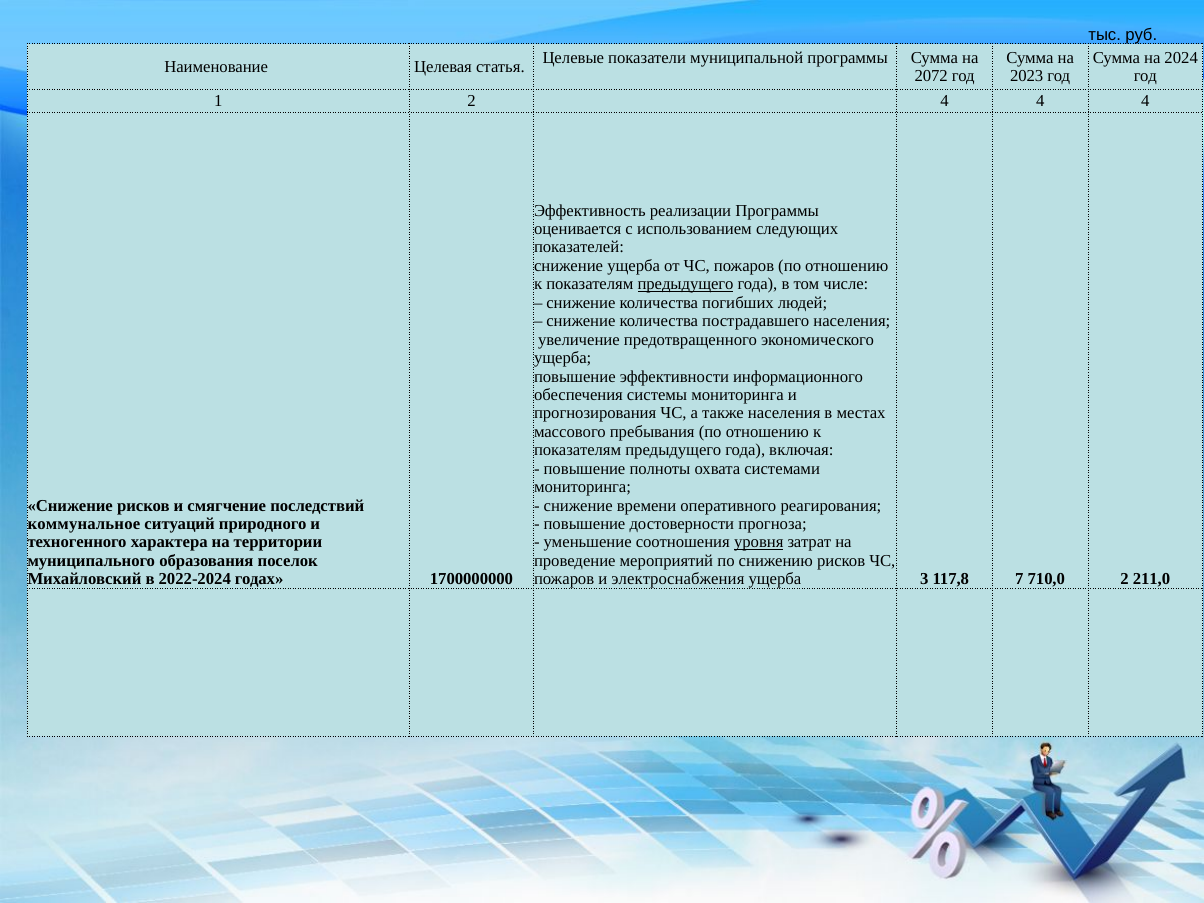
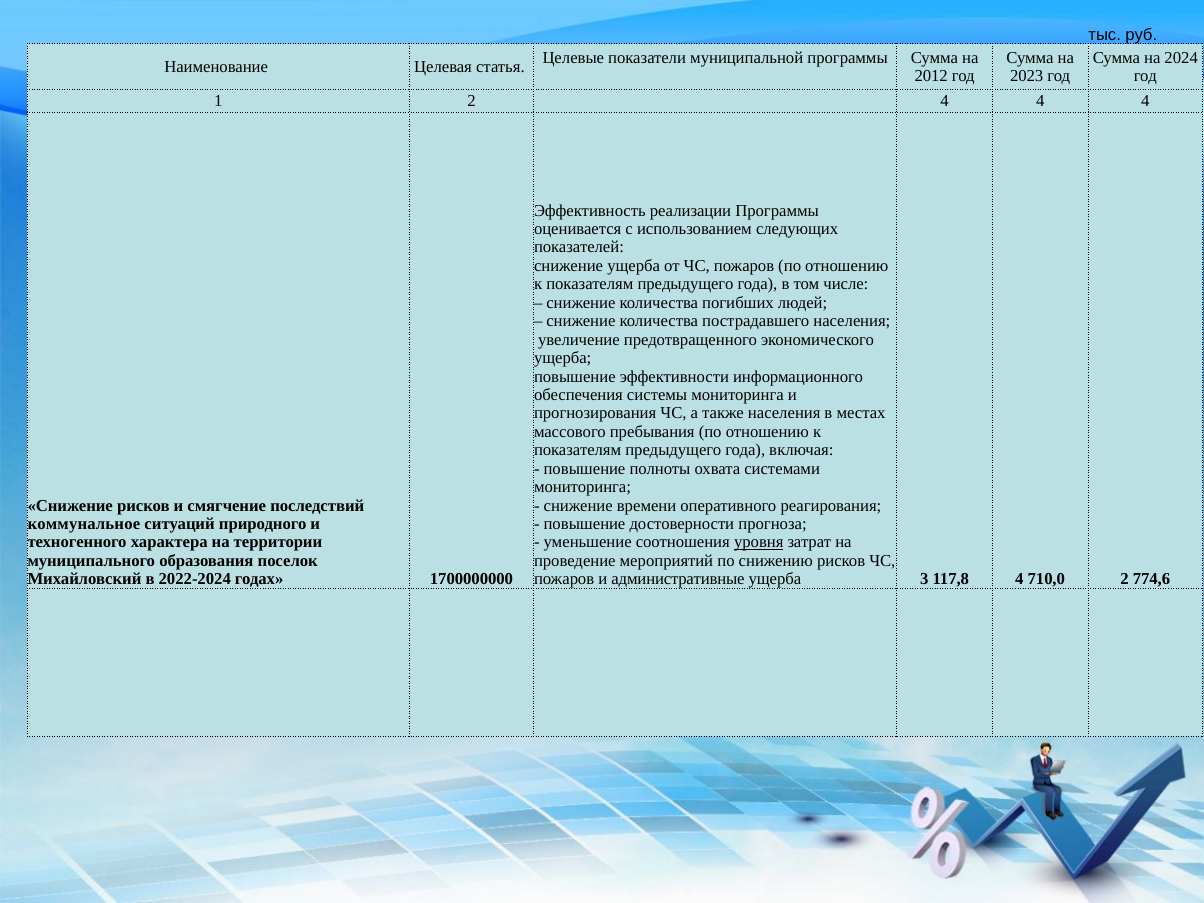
2072: 2072 -> 2012 (931, 76)
предыдущего underline: present -> none (686, 284)
электроснабжения: электроснабжения -> административные (678, 579)
117,8 7: 7 -> 4 (1019, 579)
211,0: 211,0 -> 774,6 (1151, 579)
